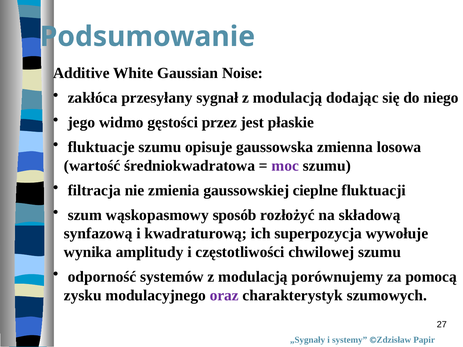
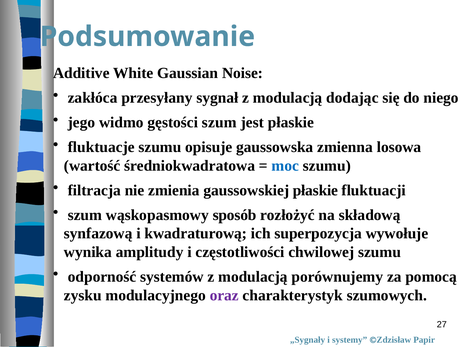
gęstości przez: przez -> szum (219, 123)
moc colour: purple -> blue (285, 166)
gaussowskiej cieplne: cieplne -> płaskie (315, 191)
